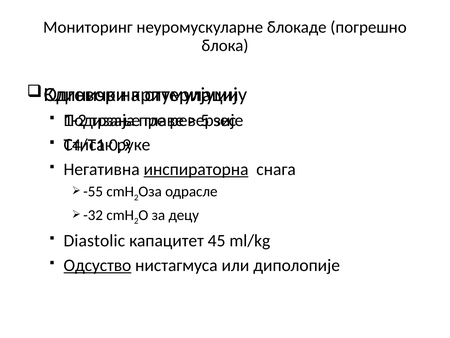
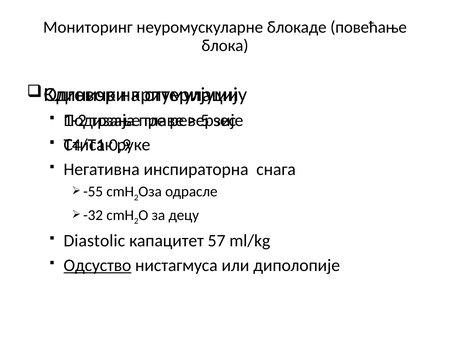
погрешно: погрешно -> повећање (369, 27)
инспираторна underline: present -> none (196, 169)
45: 45 -> 57 (217, 241)
